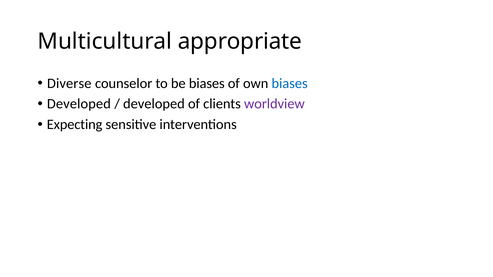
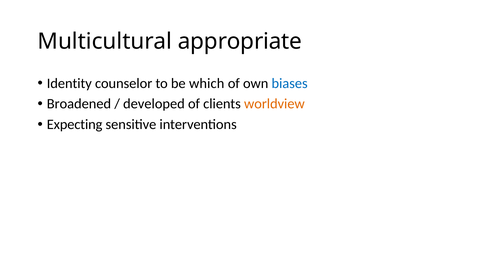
Diverse: Diverse -> Identity (69, 83)
be biases: biases -> which (207, 83)
Developed: Developed -> Broadened (79, 104)
worldview colour: purple -> orange (274, 104)
